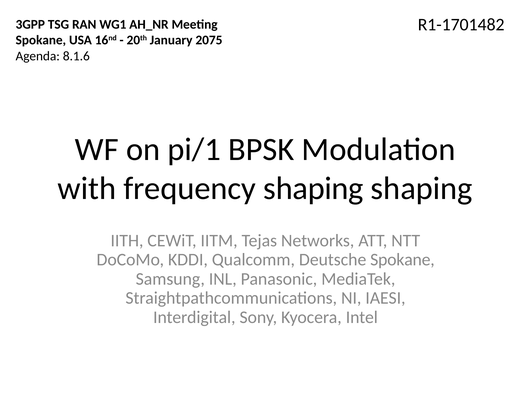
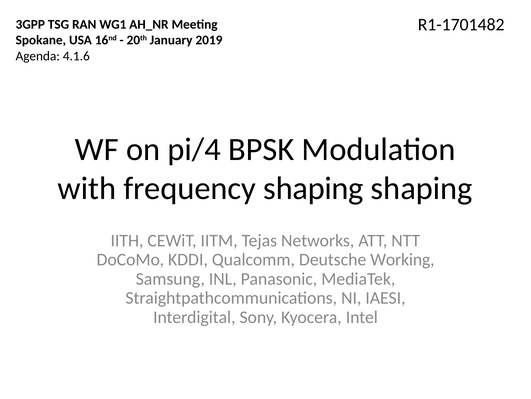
2075: 2075 -> 2019 (209, 40)
8.1.6: 8.1.6 -> 4.1.6 (76, 56)
pi/1: pi/1 -> pi/4 (194, 149)
Deutsche Spokane: Spokane -> Working (402, 259)
